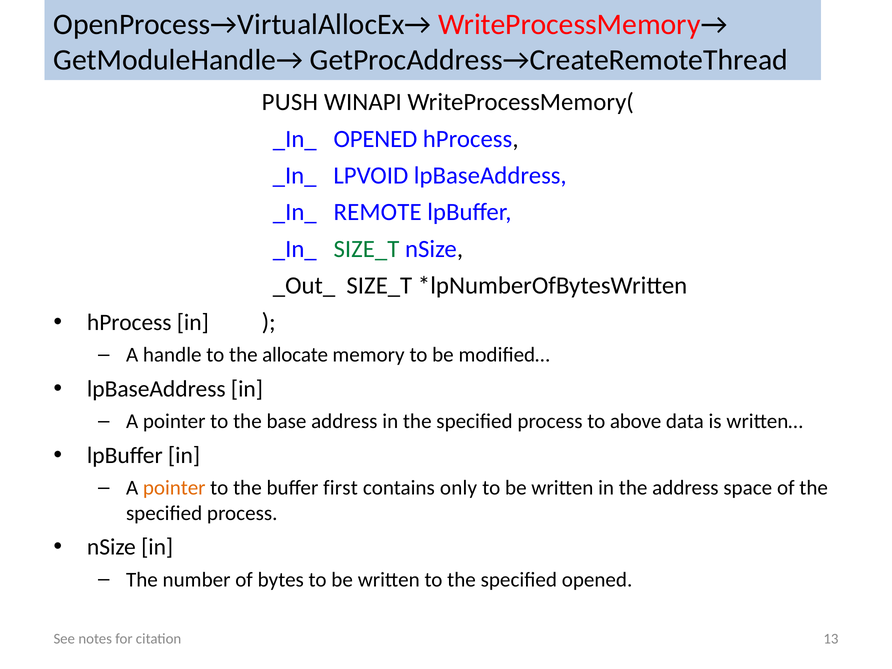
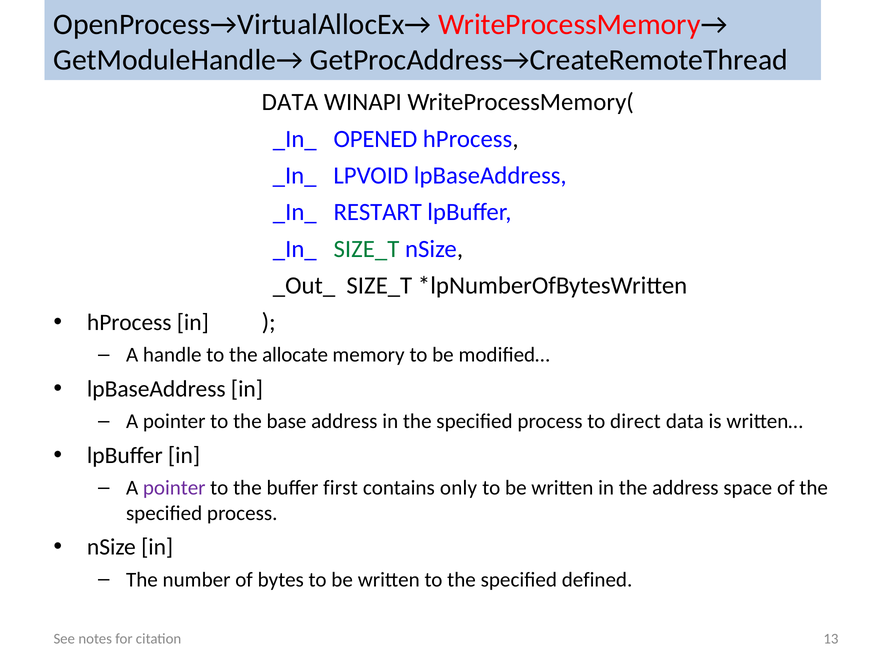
PUSH: PUSH -> DATA (290, 102)
REMOTE: REMOTE -> RESTART (378, 212)
above: above -> direct (635, 421)
pointer colour: orange -> purple (174, 488)
specified opened: opened -> defined (597, 580)
